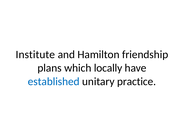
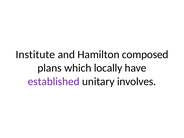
friendship: friendship -> composed (145, 54)
established colour: blue -> purple (54, 81)
practice: practice -> involves (137, 81)
